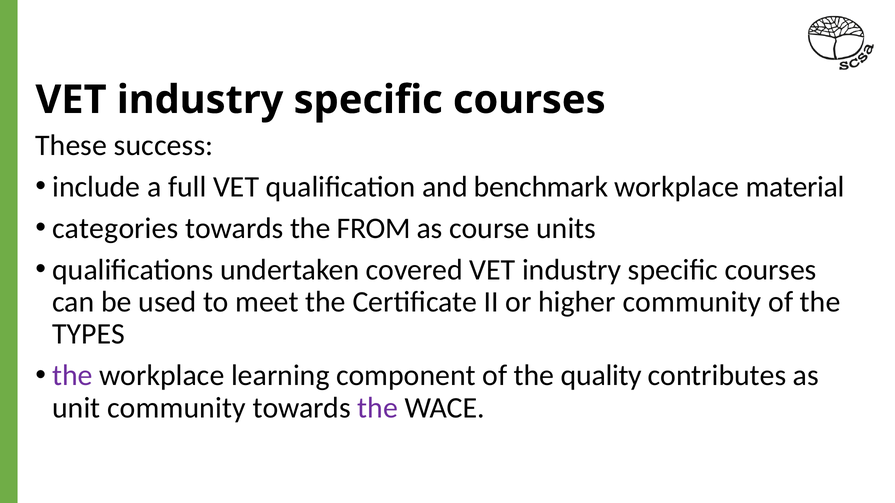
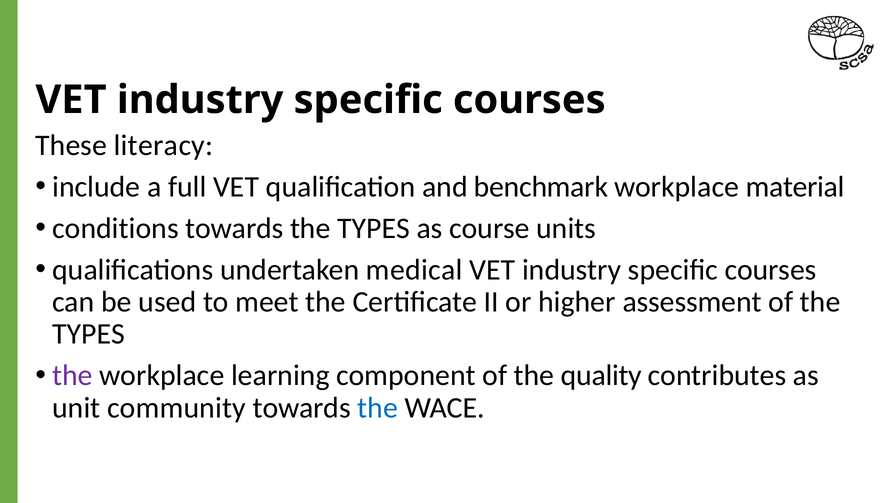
success: success -> literacy (163, 145)
categories: categories -> conditions (115, 228)
towards the FROM: FROM -> TYPES (374, 228)
covered: covered -> medical (414, 270)
higher community: community -> assessment (692, 302)
the colour: purple -> blue (378, 408)
